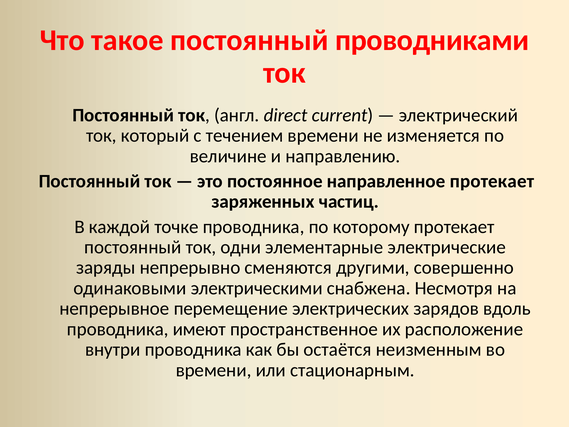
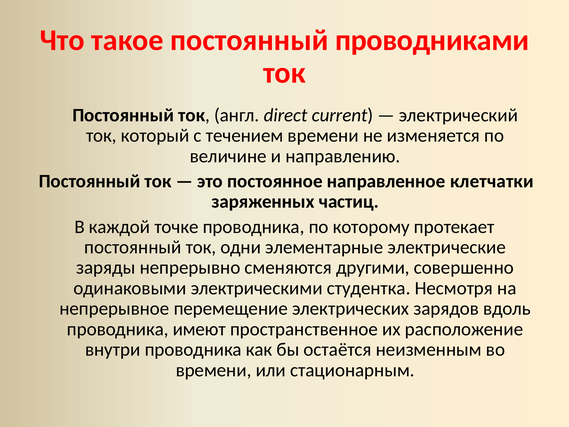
направленное протекает: протекает -> клетчатки (492, 181)
снабжена: снабжена -> студентка (369, 288)
